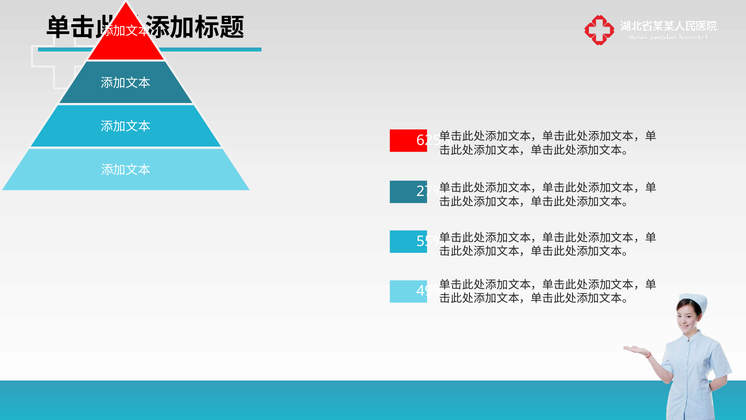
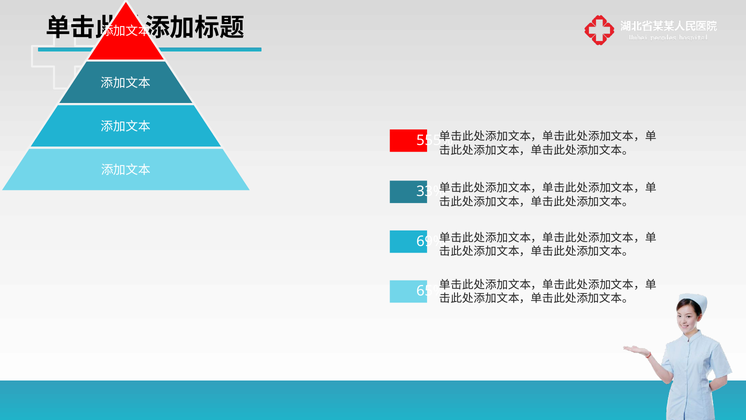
625%: 625% -> 555% (435, 140)
27%: 27% -> 33% (431, 191)
55%: 55% -> 69% (431, 241)
49%: 49% -> 65% (431, 291)
